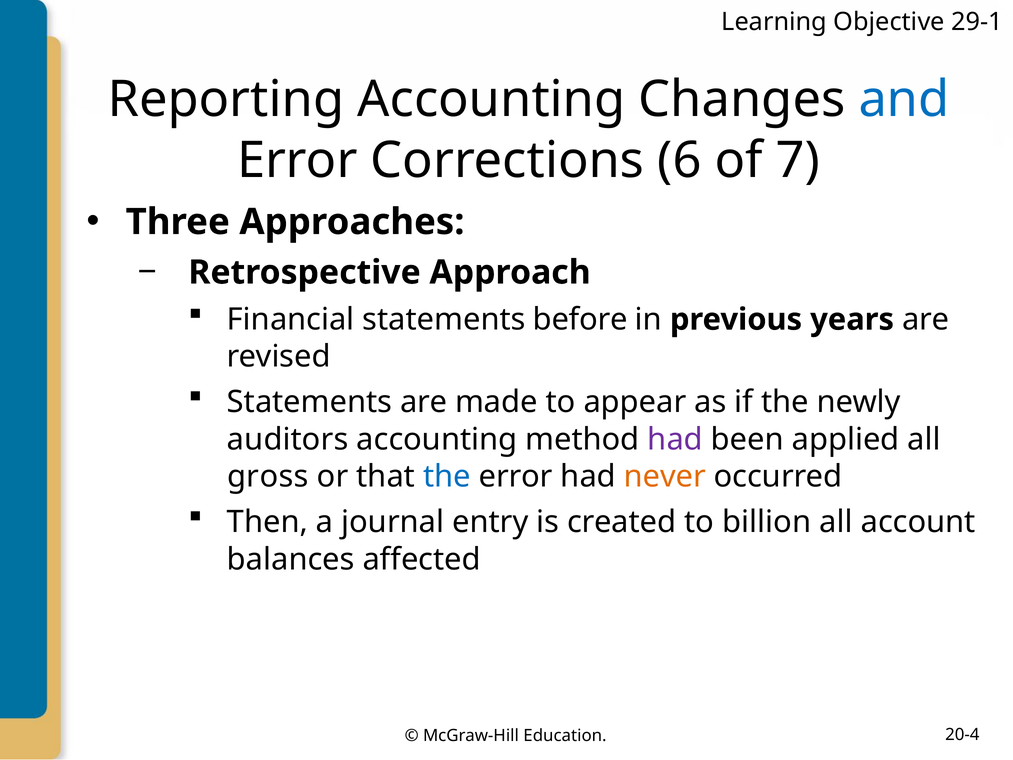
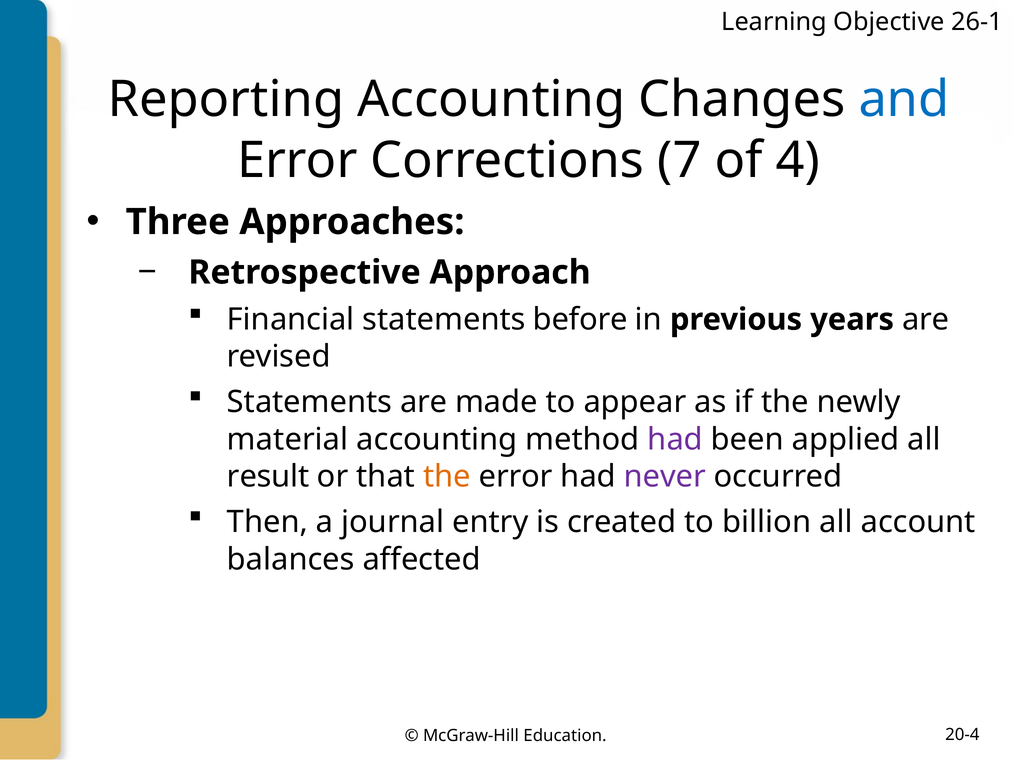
29-1: 29-1 -> 26-1 (977, 22)
6: 6 -> 7 (679, 161)
7: 7 -> 4 (798, 161)
auditors: auditors -> material (288, 439)
gross: gross -> result (268, 476)
the colour: blue -> orange (447, 476)
never colour: orange -> purple (665, 476)
